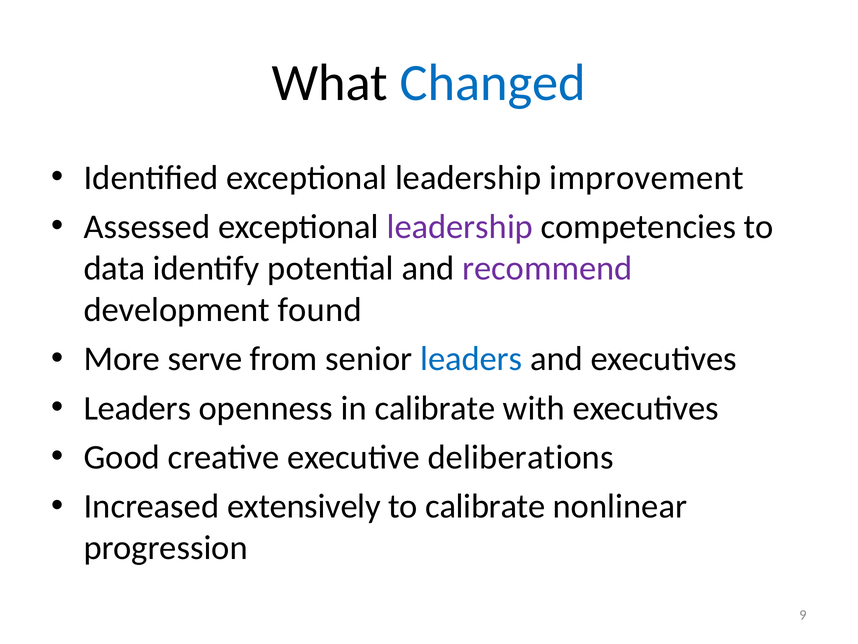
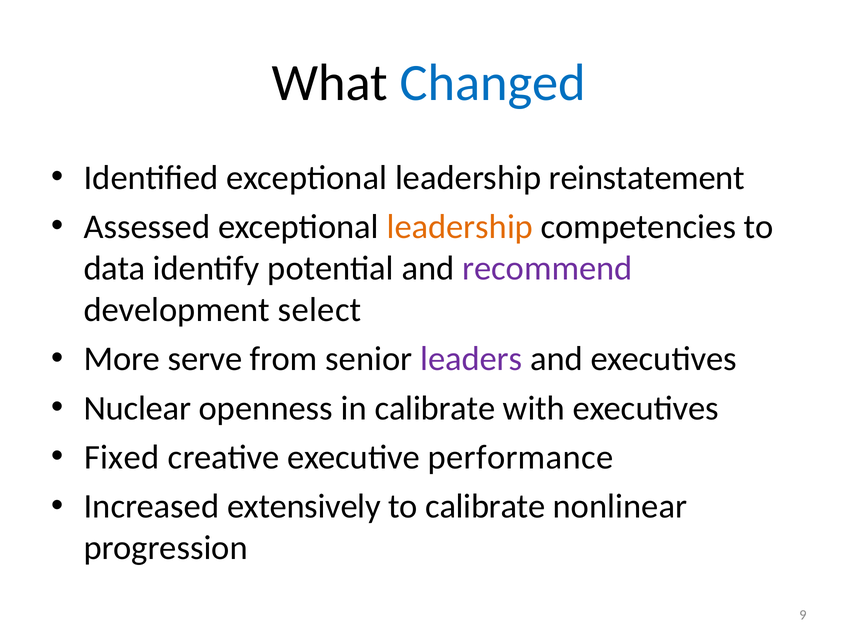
improvement: improvement -> reinstatement (647, 178)
leadership colour: purple -> orange (460, 227)
found: found -> select (320, 310)
leaders colour: blue -> purple (471, 359)
Leaders: Leaders -> Nuclear (137, 408)
Good: Good -> Fixed (122, 457)
deliberations: deliberations -> performance (521, 457)
